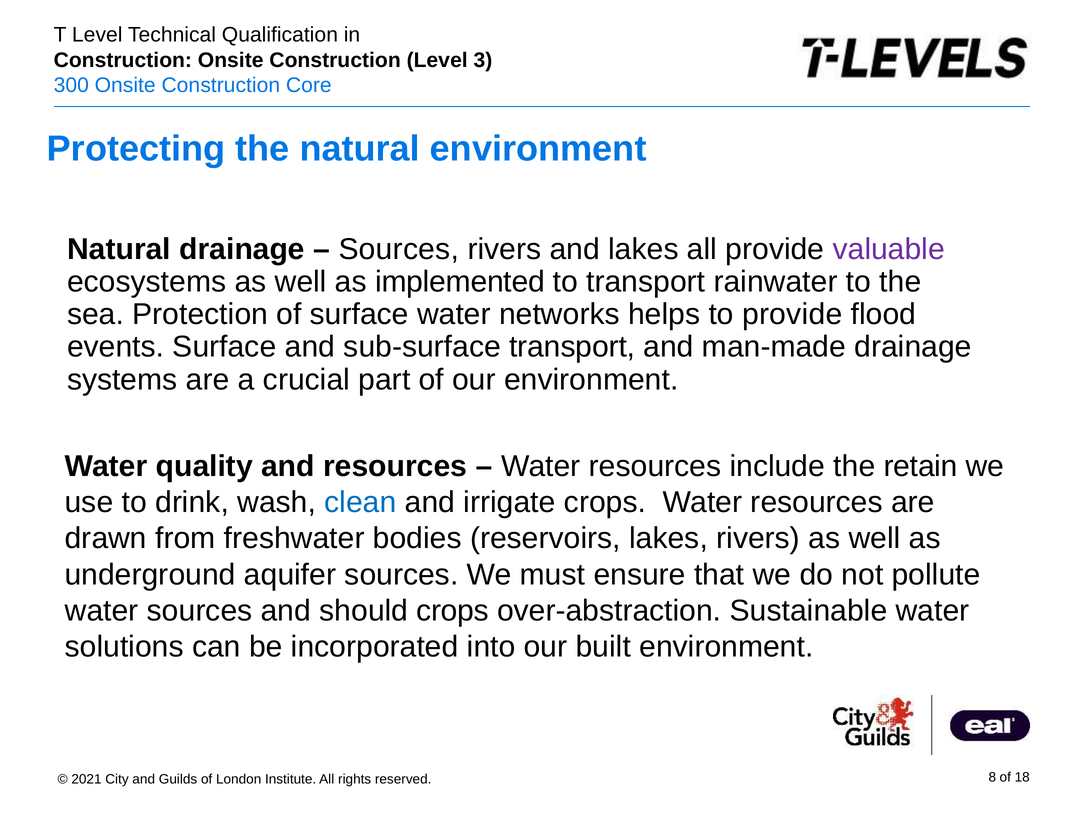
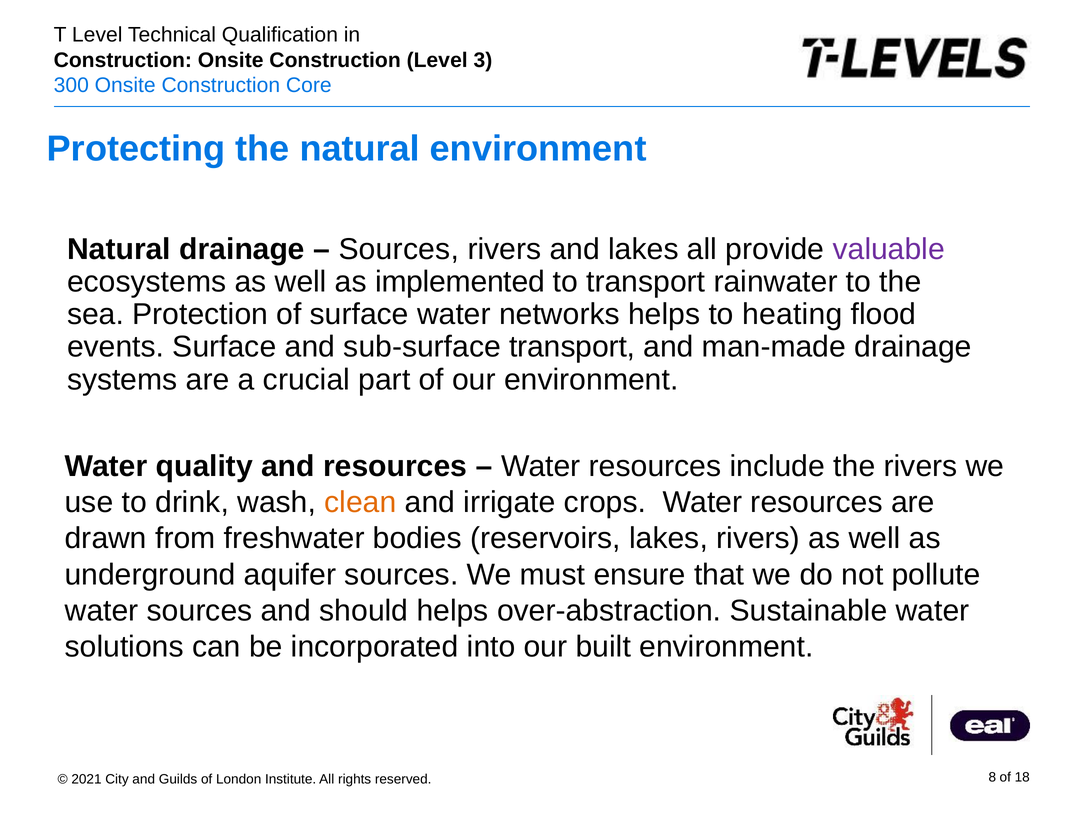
to provide: provide -> heating (792, 315)
the retain: retain -> rivers (921, 466)
clean colour: blue -> orange (360, 502)
should crops: crops -> helps (453, 611)
